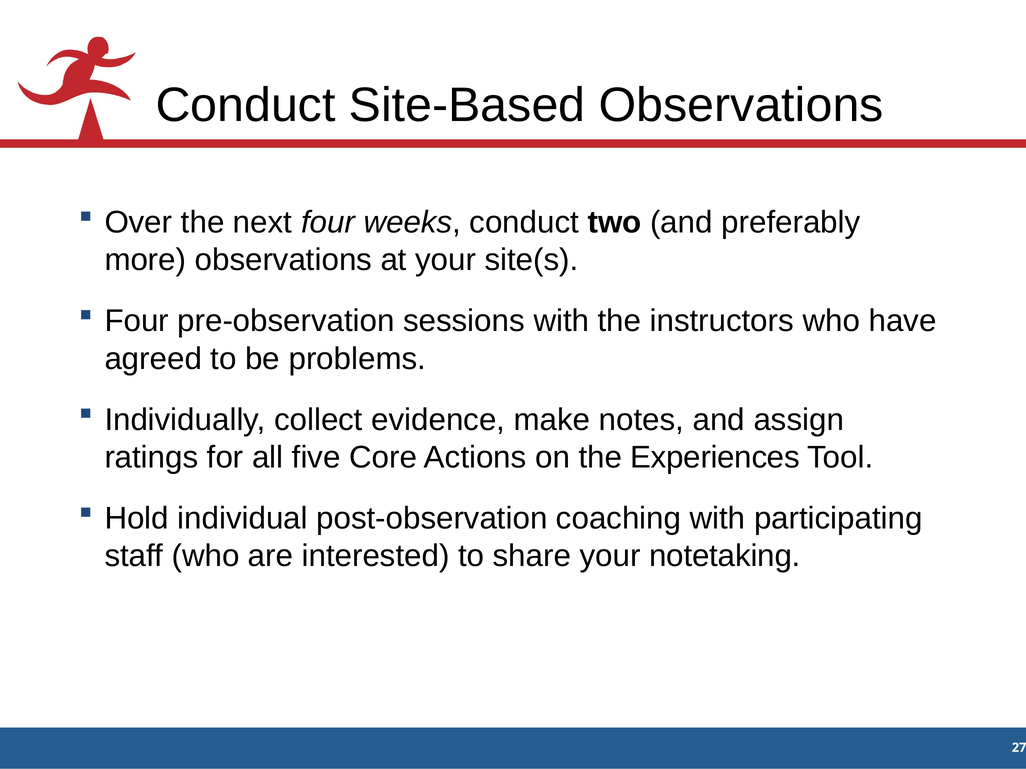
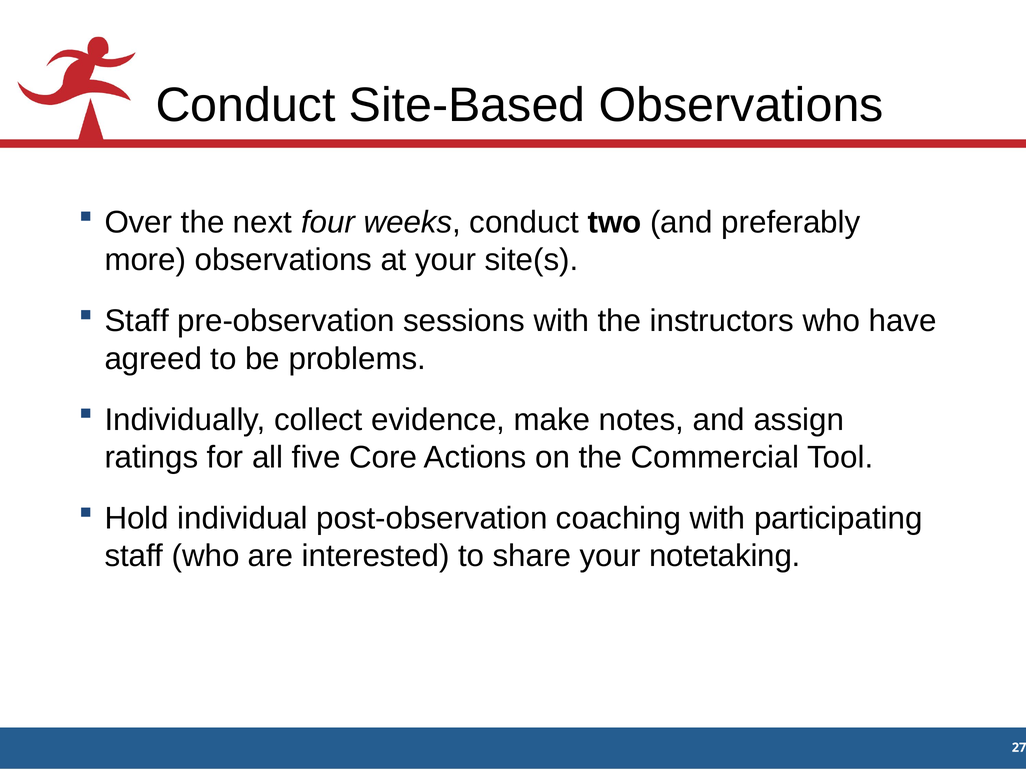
Four: Four -> Staff (137, 321)
Experiences: Experiences -> Commercial (715, 458)
